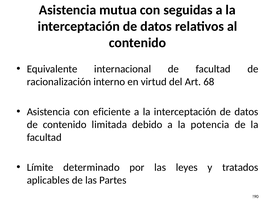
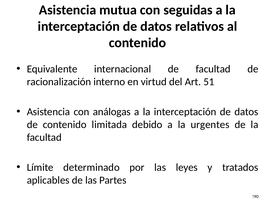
68: 68 -> 51 (209, 82)
eficiente: eficiente -> análogas (112, 112)
potencia: potencia -> urgentes (210, 125)
